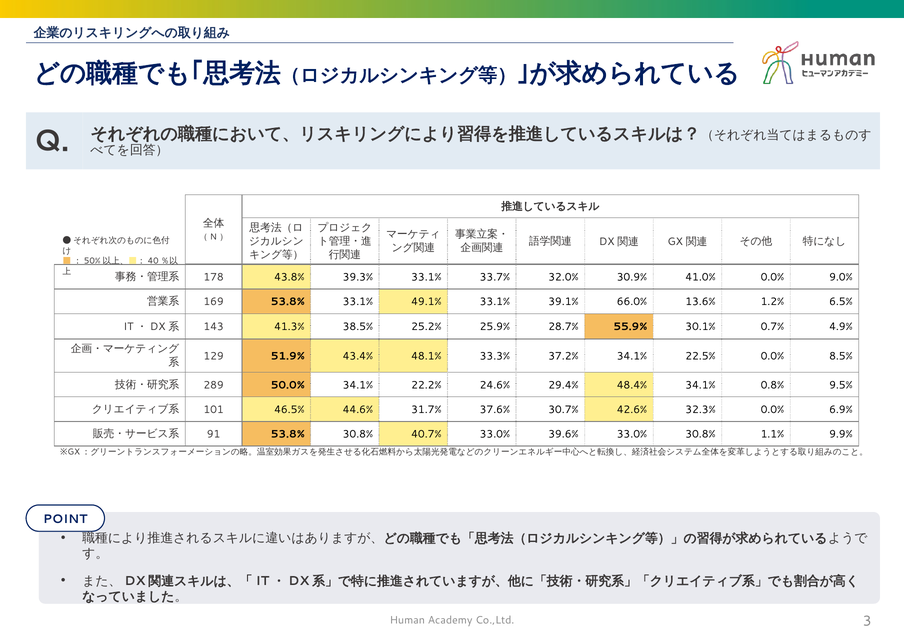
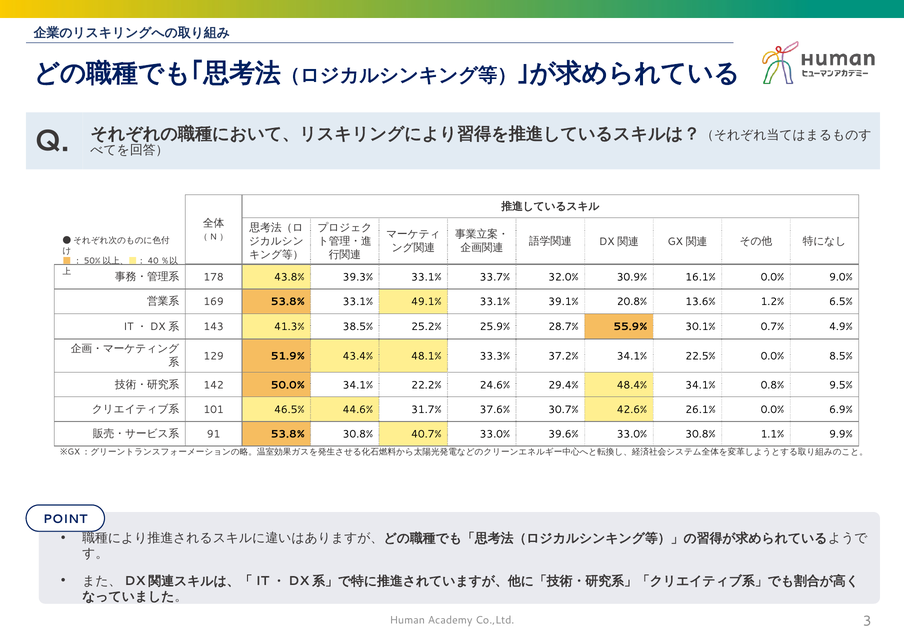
41.0%: 41.0% -> 16.1% (700, 277)
66.0%: 66.0% -> 20.8% (632, 302)
289: 289 -> 142 (214, 385)
32.3%: 32.3% -> 26.1% (700, 410)
